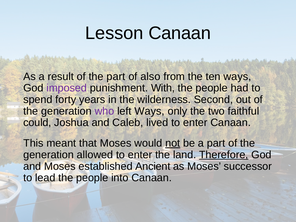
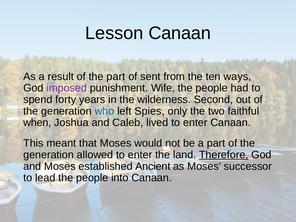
also: also -> sent (150, 76)
With: With -> Wife (163, 88)
who colour: purple -> blue (104, 111)
left Ways: Ways -> Spies (149, 111)
could: could -> when (37, 123)
not underline: present -> none (173, 143)
